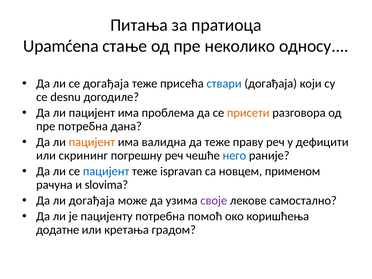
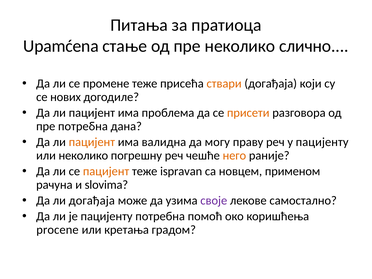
односу: односу -> слично (314, 46)
се догађаја: догађаја -> промене (106, 84)
ствари colour: blue -> orange (224, 84)
desnu: desnu -> нових (66, 97)
да теже: теже -> могу (217, 142)
у дефицити: дефицити -> пацијенту (322, 142)
или скрининг: скрининг -> неколико (83, 155)
него colour: blue -> orange (234, 155)
пацијент colour: blue -> orange (106, 171)
додатне: додатне -> procene (57, 230)
